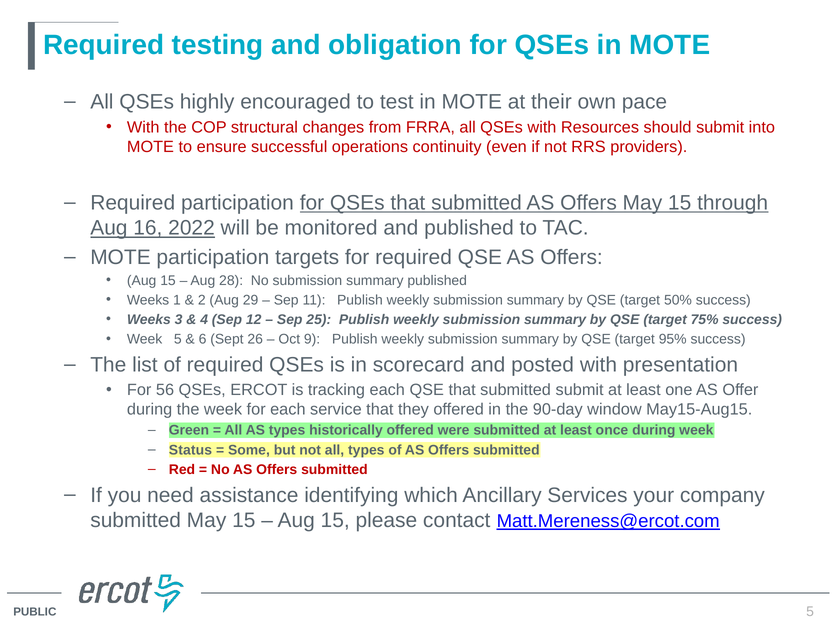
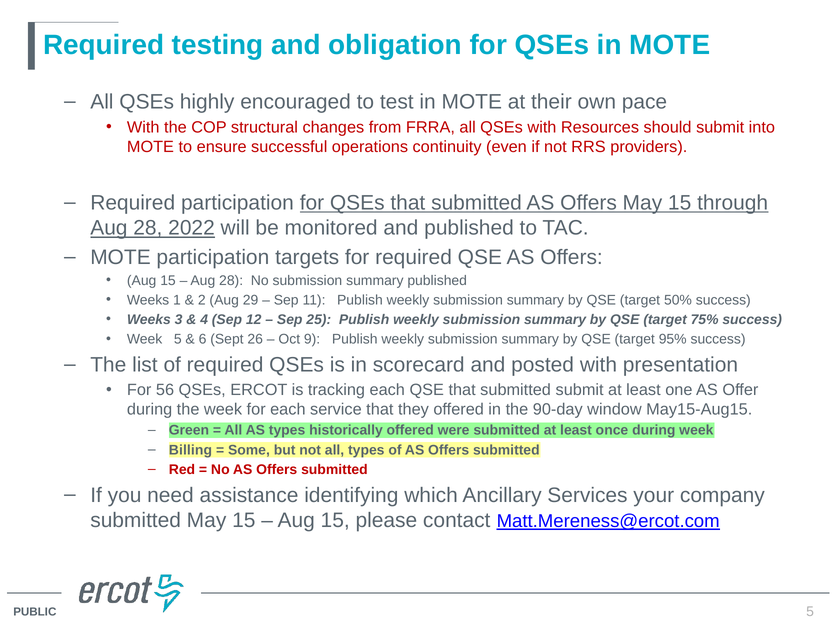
16: 16 -> 28 (148, 228)
Status: Status -> Billing (190, 450)
